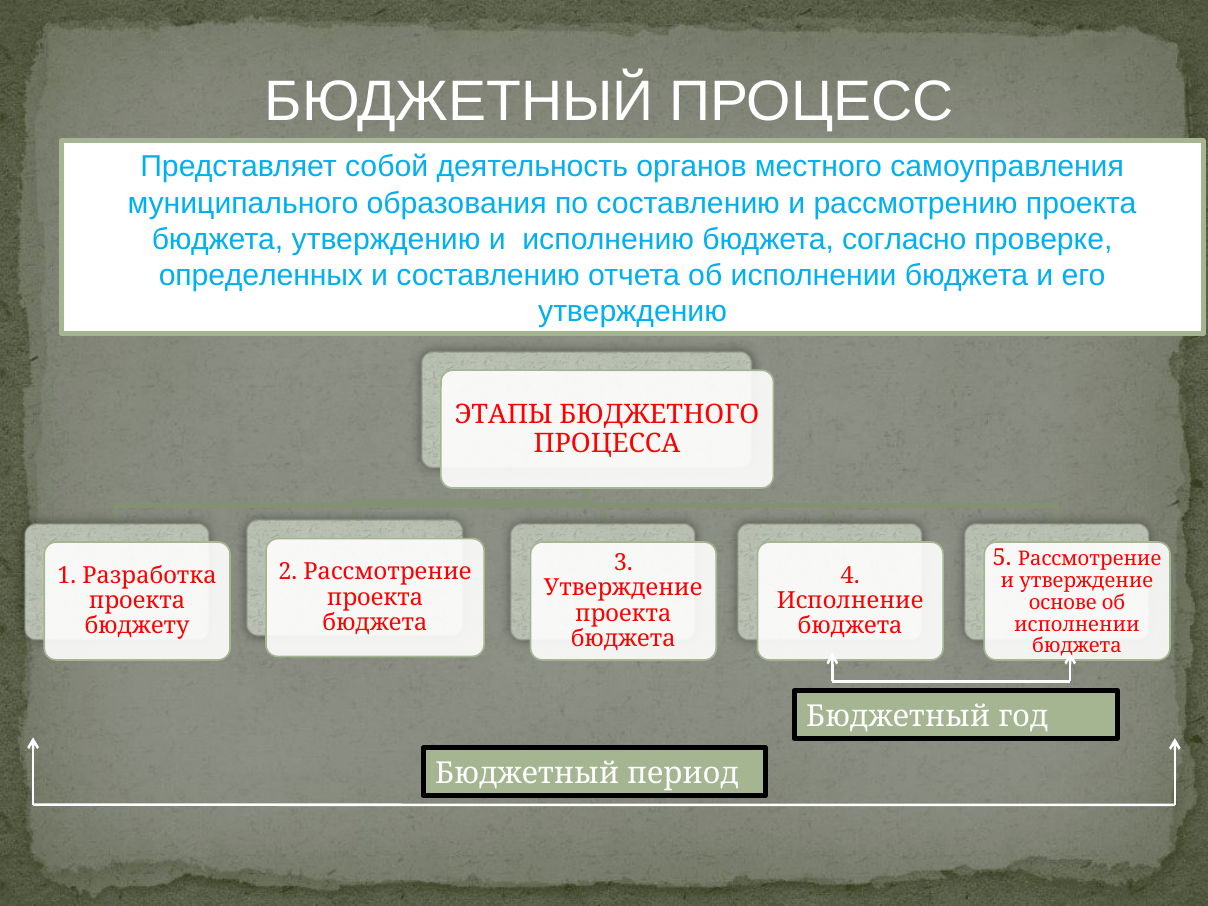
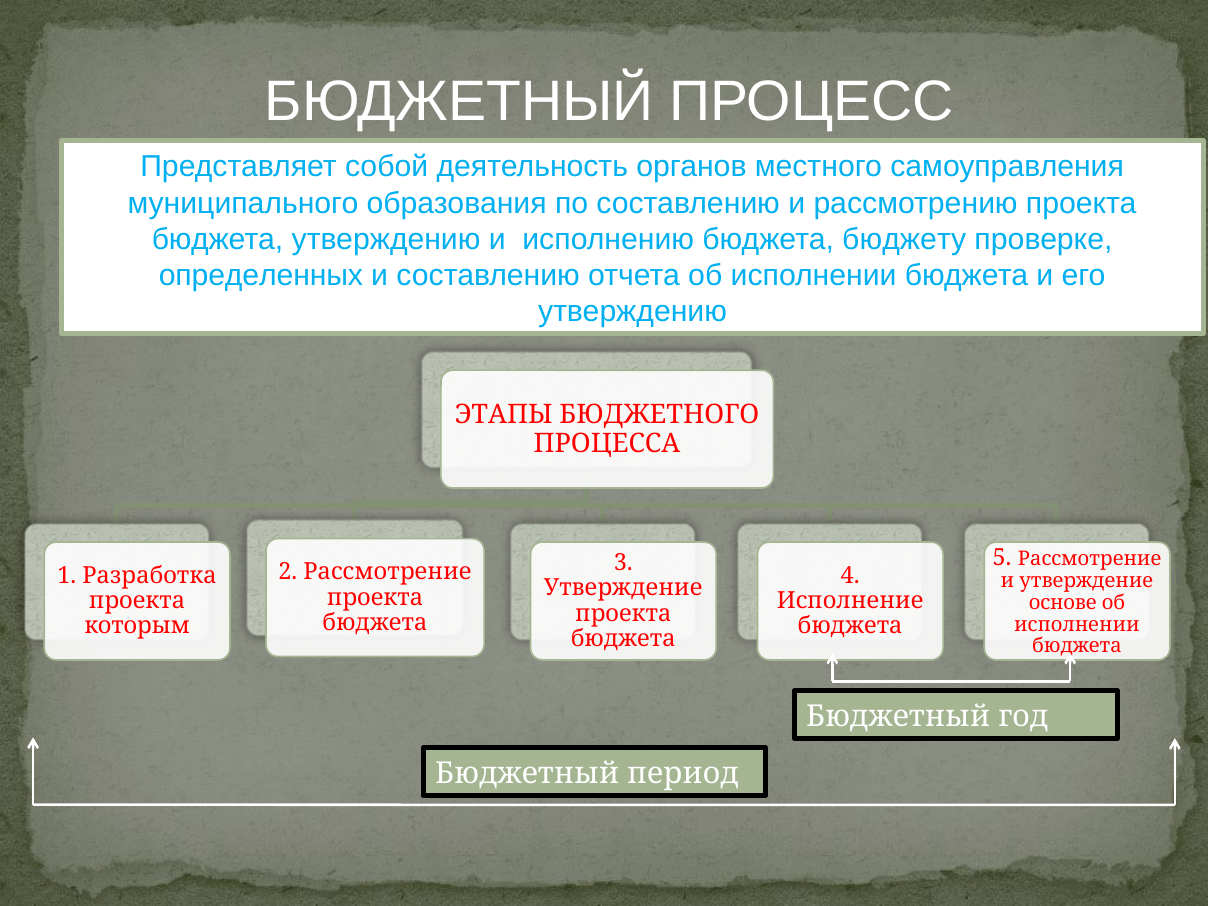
согласно: согласно -> бюджету (904, 239)
бюджету: бюджету -> которым (137, 626)
